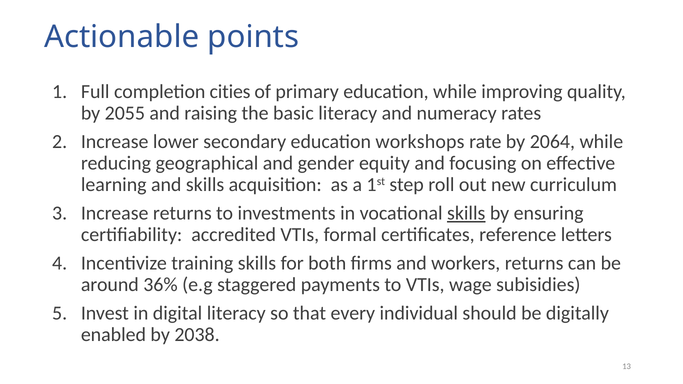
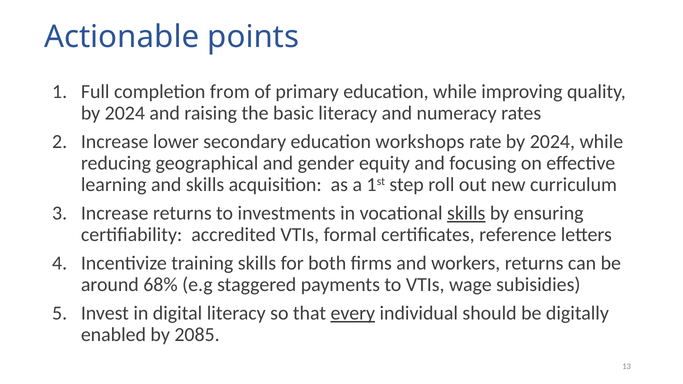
cities: cities -> from (230, 92)
2055: 2055 -> 2024 (125, 113)
rate by 2064: 2064 -> 2024 (552, 142)
36%: 36% -> 68% (160, 285)
every underline: none -> present (353, 313)
2038: 2038 -> 2085 (197, 335)
